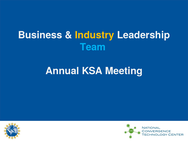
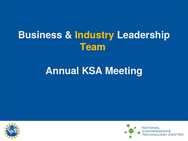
Team colour: light blue -> yellow (93, 47)
